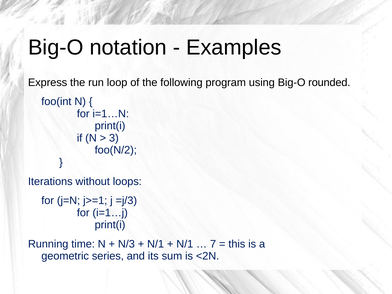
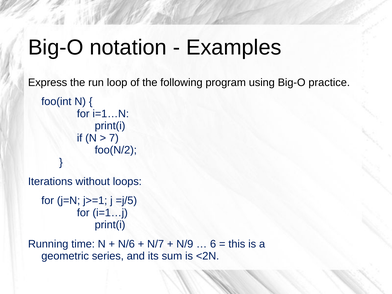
rounded: rounded -> practice (329, 82)
3: 3 -> 7 (114, 138)
=j/3: =j/3 -> =j/5 (126, 201)
N/3: N/3 -> N/6 (126, 244)
N/1: N/1 -> N/7 (156, 244)
N/1: N/1 -> N/9 (185, 244)
7: 7 -> 6 (213, 244)
